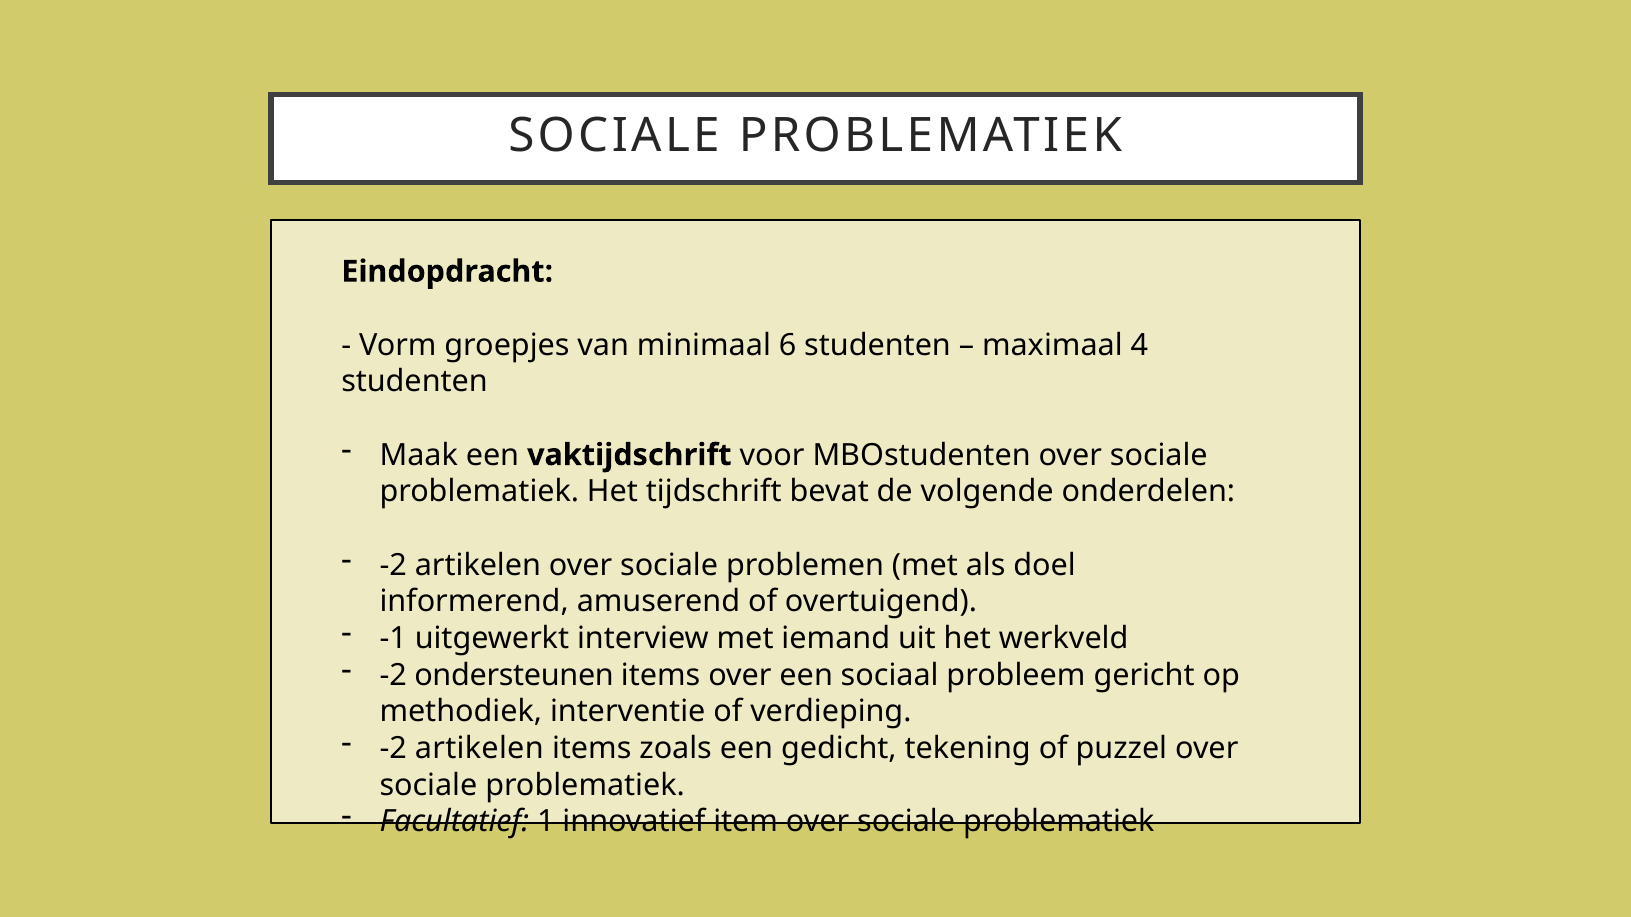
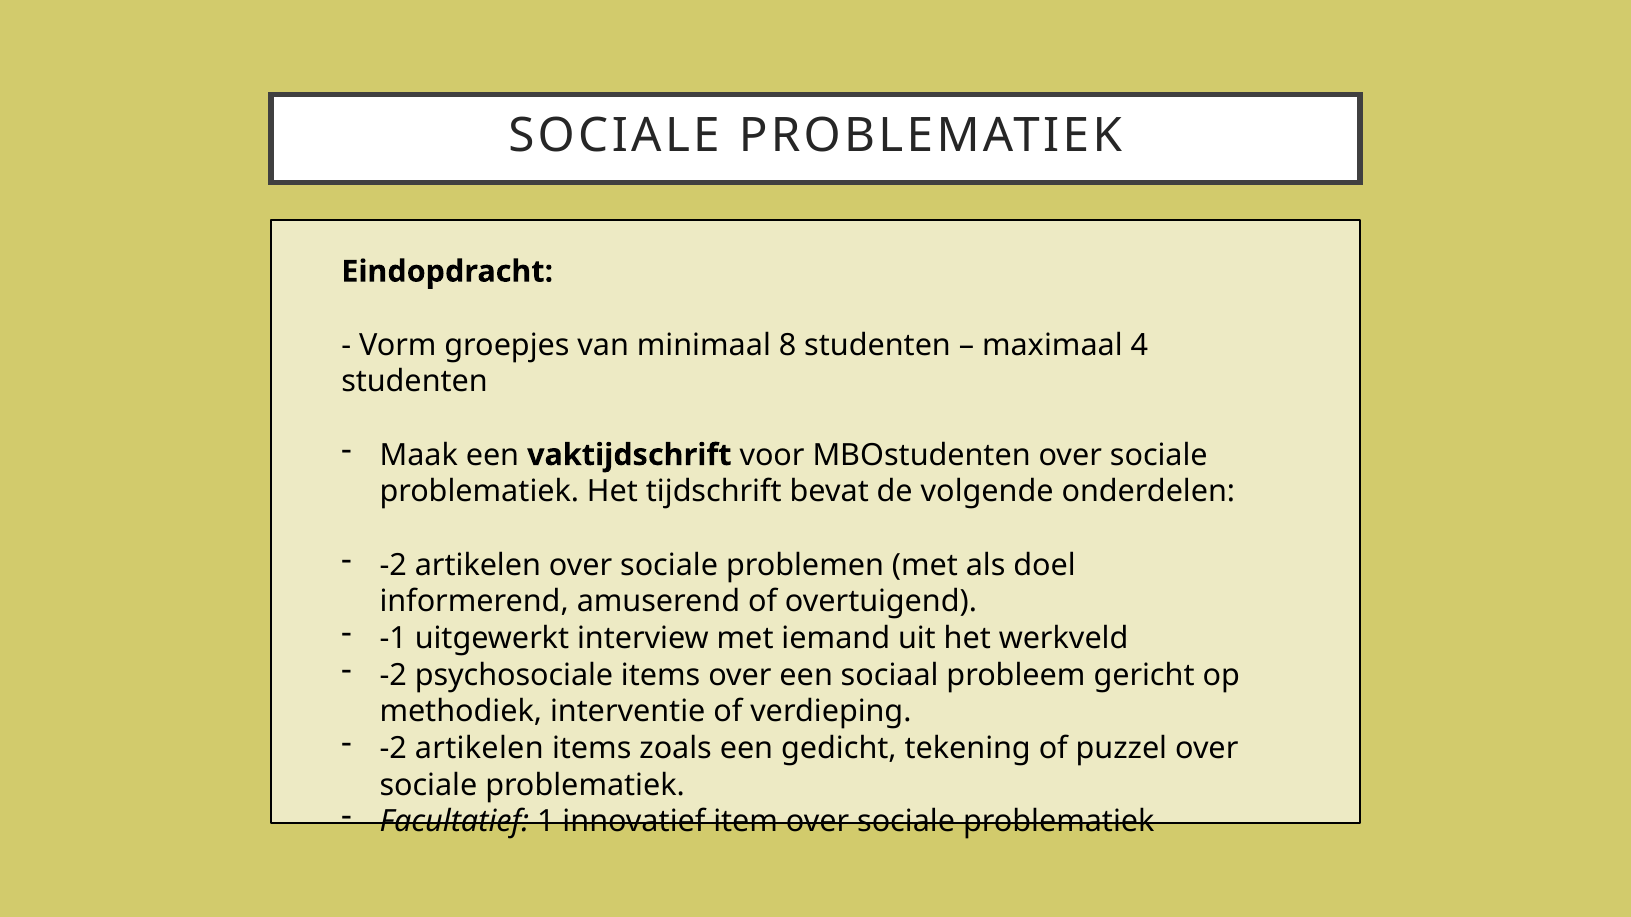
6: 6 -> 8 (788, 345)
ondersteunen: ondersteunen -> psychosociale (514, 675)
